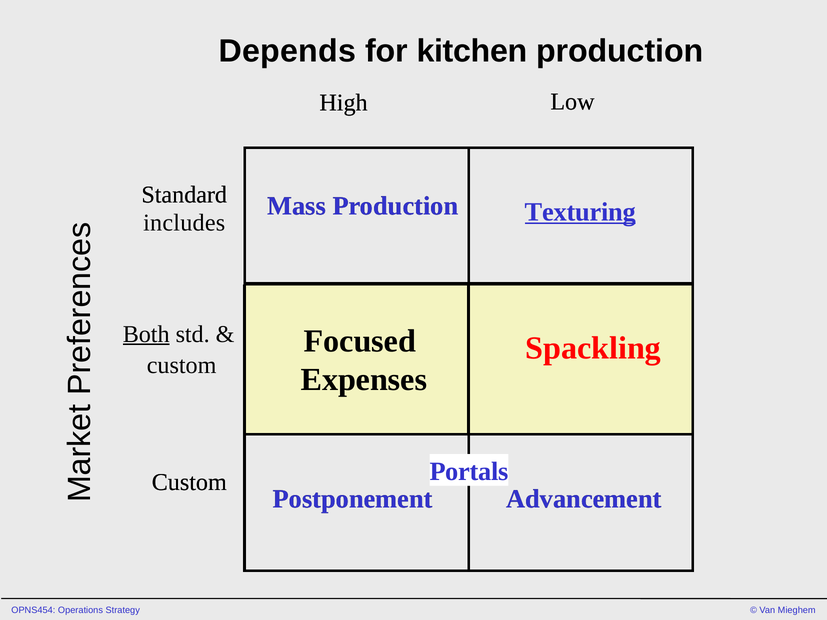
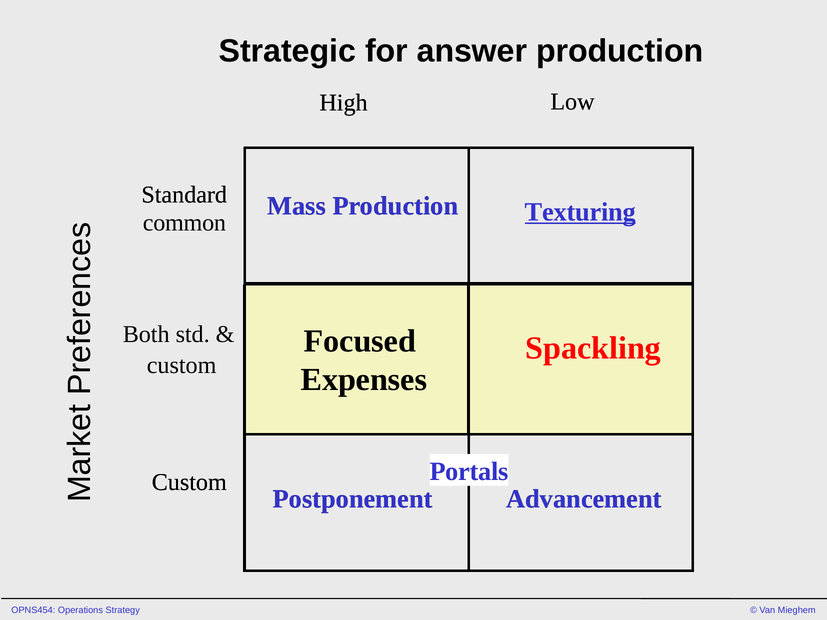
Depends: Depends -> Strategic (287, 51)
kitchen: kitchen -> answer (472, 51)
includes: includes -> common (184, 223)
Both underline: present -> none (146, 334)
